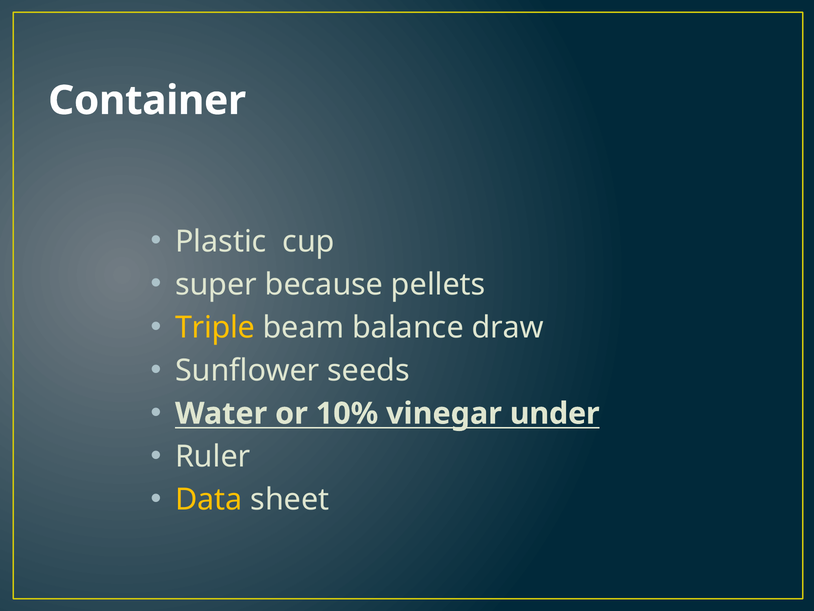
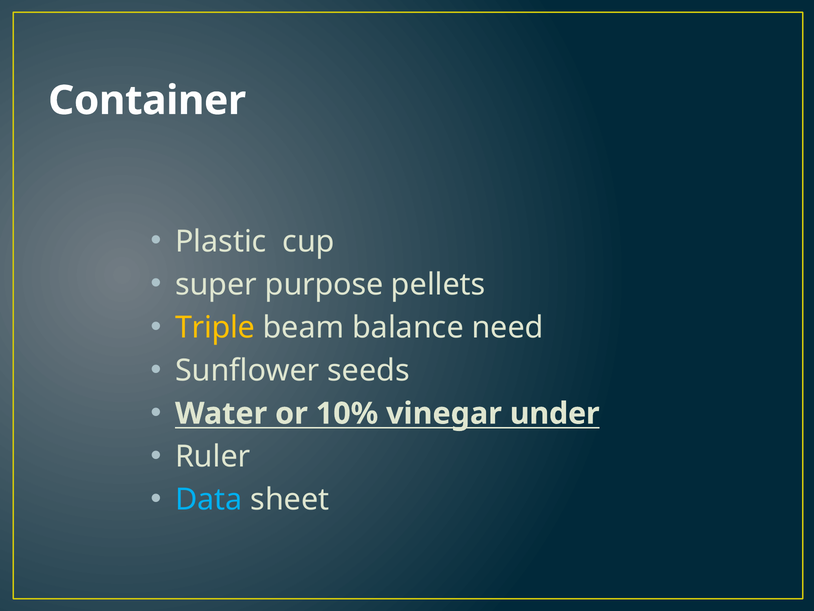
because: because -> purpose (324, 284)
draw: draw -> need (508, 327)
Data colour: yellow -> light blue (209, 499)
